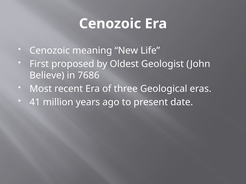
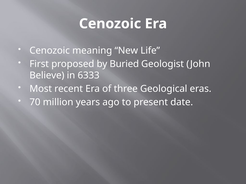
Oldest: Oldest -> Buried (124, 64)
7686: 7686 -> 6333 (89, 76)
41: 41 -> 70 (35, 102)
